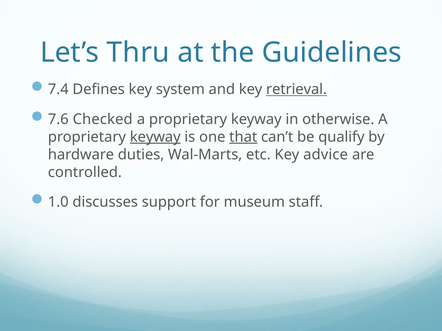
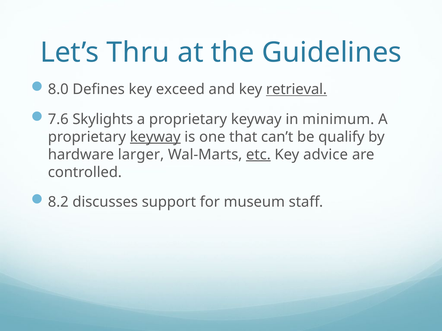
7.4: 7.4 -> 8.0 (58, 89)
system: system -> exceed (180, 89)
Checked: Checked -> Skylights (103, 119)
otherwise: otherwise -> minimum (338, 119)
that underline: present -> none (243, 137)
duties: duties -> larger (141, 155)
etc underline: none -> present (258, 155)
1.0: 1.0 -> 8.2 (58, 202)
